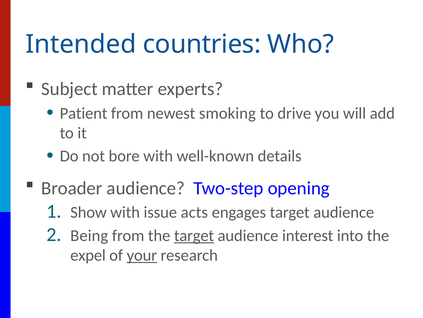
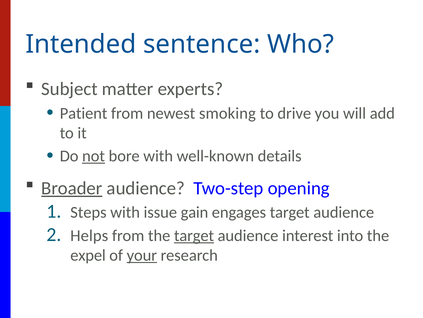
countries: countries -> sentence (202, 44)
not underline: none -> present (94, 156)
Broader underline: none -> present (72, 188)
Show: Show -> Steps (88, 212)
acts: acts -> gain (194, 212)
Being: Being -> Helps (89, 235)
